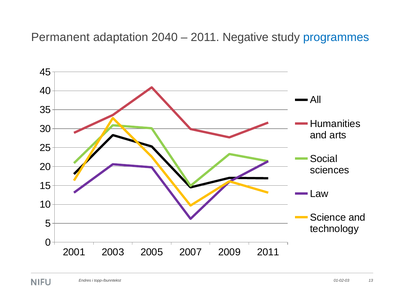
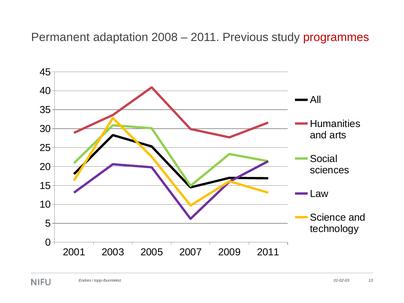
2040: 2040 -> 2008 (165, 37)
Negative: Negative -> Previous (245, 37)
programmes colour: blue -> red (336, 37)
